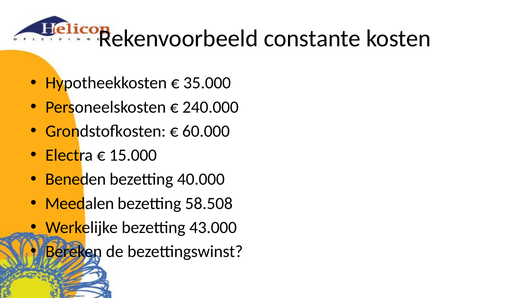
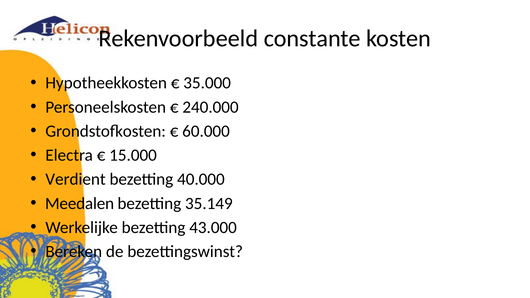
Beneden: Beneden -> Verdient (76, 179)
58.508: 58.508 -> 35.149 (209, 203)
